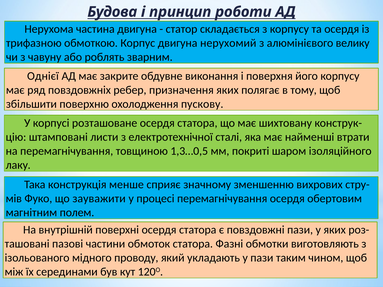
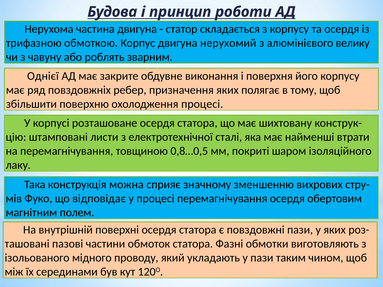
охолодження пускову: пускову -> процесі (202, 104)
1,3…0,5: 1,3…0,5 -> 0,8…0,5 (189, 151)
менше: менше -> можна (126, 185)
зауважити: зауважити -> відповідає (99, 199)
